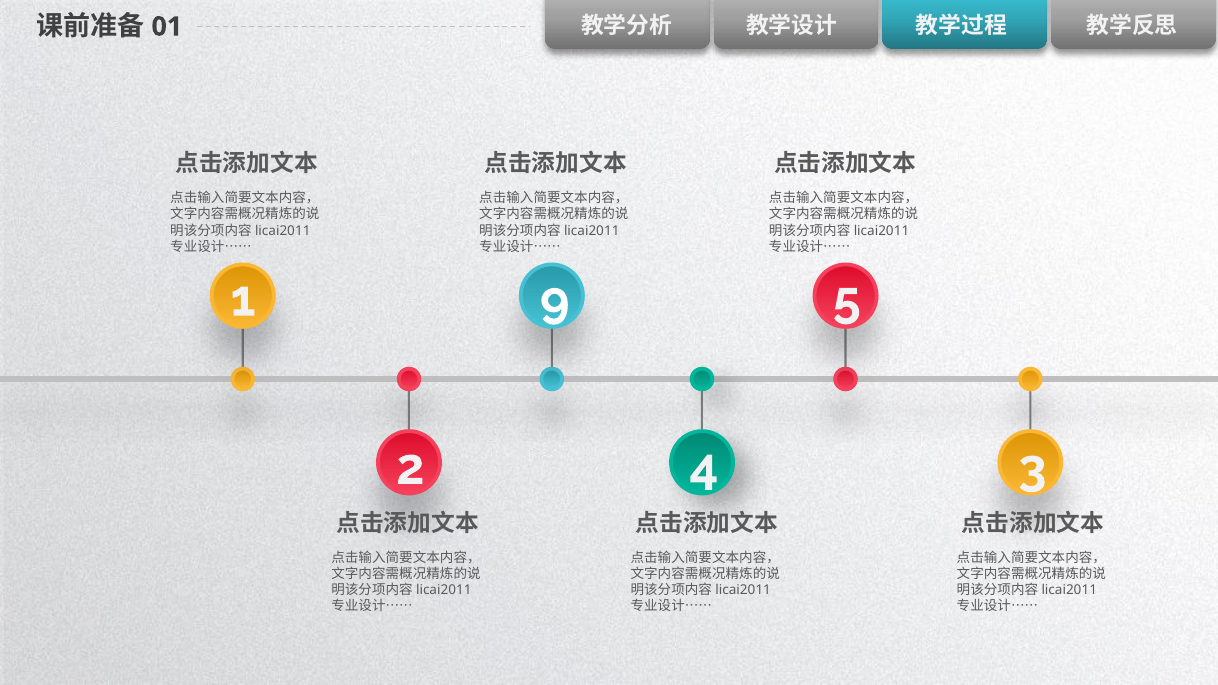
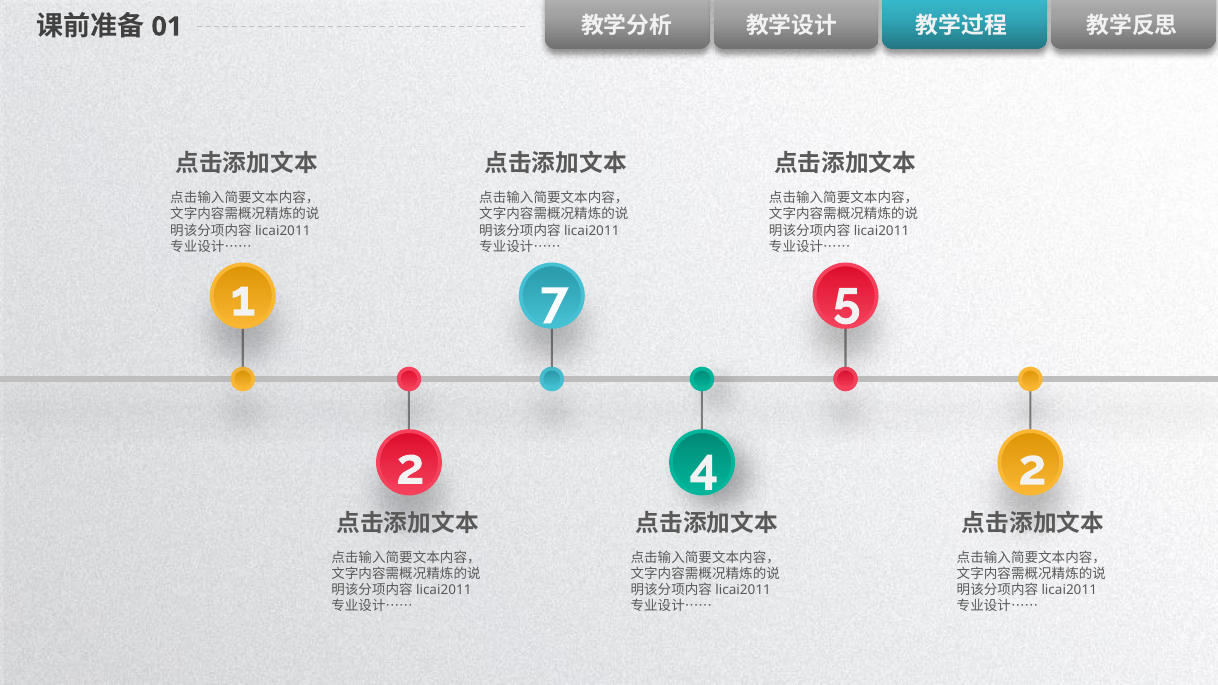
9: 9 -> 7 (555, 300)
4 3: 3 -> 2 (1032, 468)
